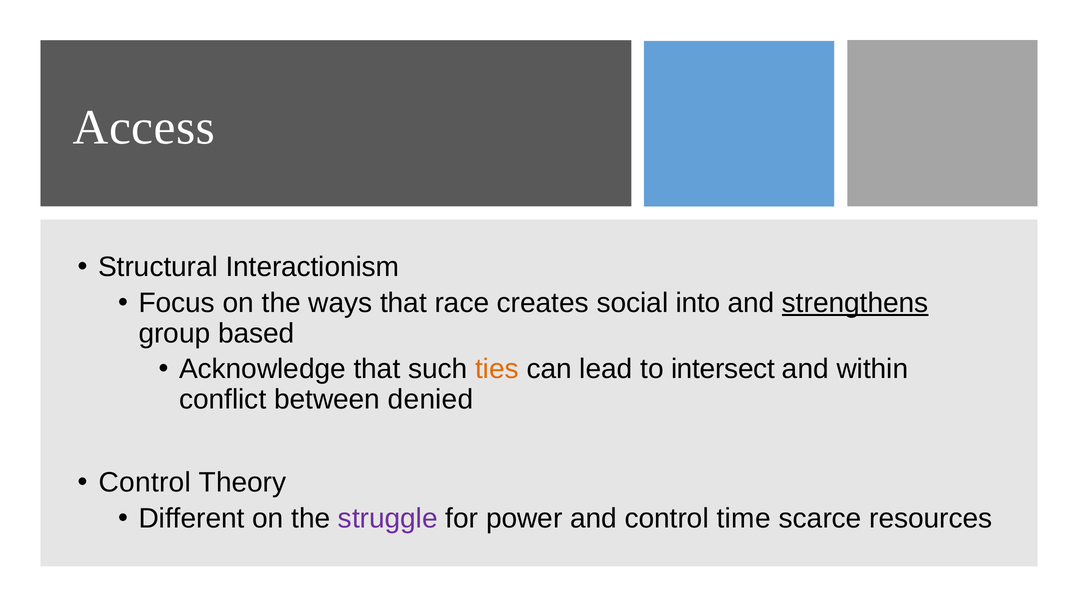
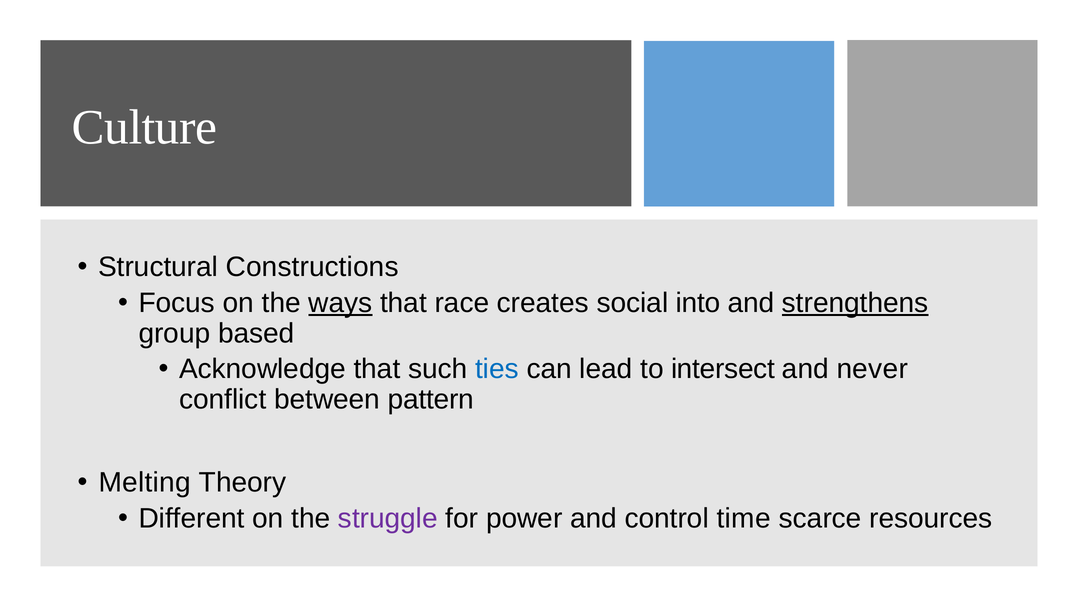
Access: Access -> Culture (144, 128)
Interactionism: Interactionism -> Constructions (312, 267)
ways underline: none -> present (340, 303)
ties colour: orange -> blue (497, 369)
within: within -> never (872, 369)
denied: denied -> pattern (431, 399)
Control: Control -> Melting (145, 483)
